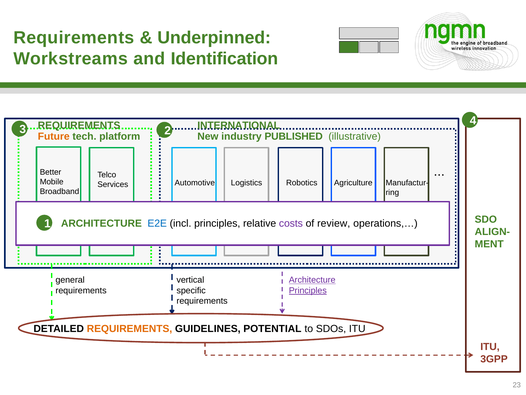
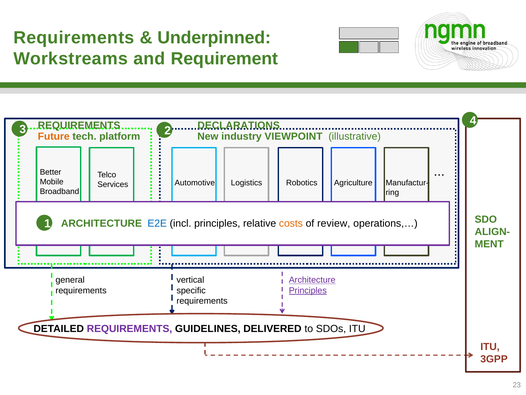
Identification: Identification -> Requirement (224, 59)
INTERNATIONAL: INTERNATIONAL -> DECLARATIONS (239, 125)
PUBLISHED: PUBLISHED -> VIEWPOINT (294, 136)
costs colour: purple -> orange (291, 223)
REQUIREMENTS colour: orange -> purple (130, 328)
POTENTIAL: POTENTIAL -> DELIVERED (272, 328)
